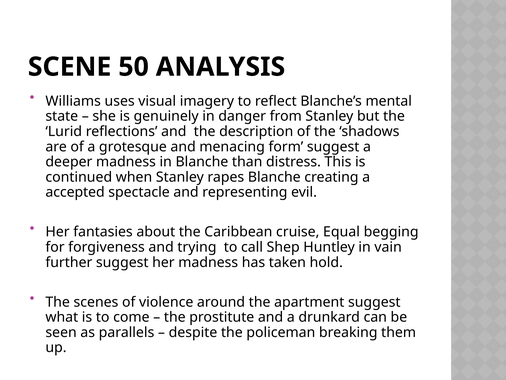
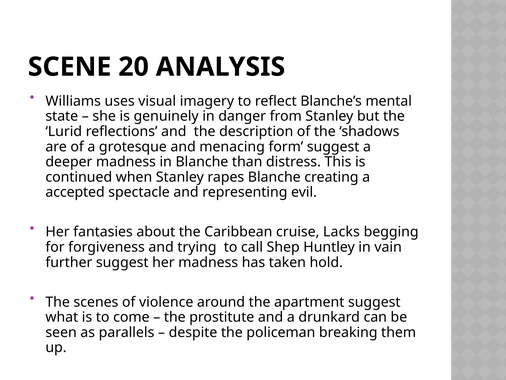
50: 50 -> 20 (134, 67)
Equal: Equal -> Lacks (341, 232)
